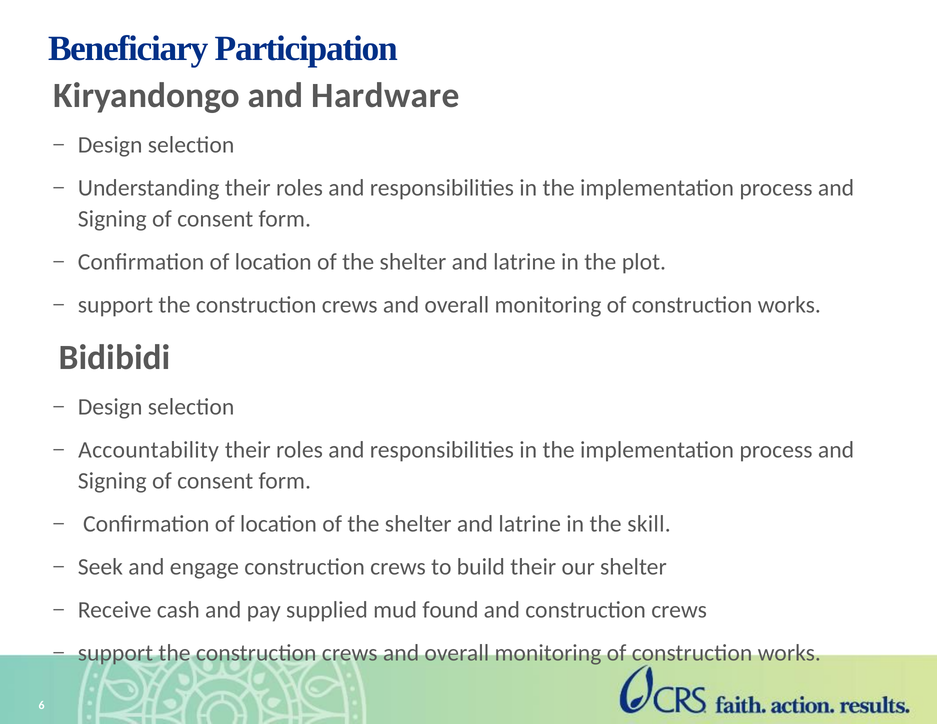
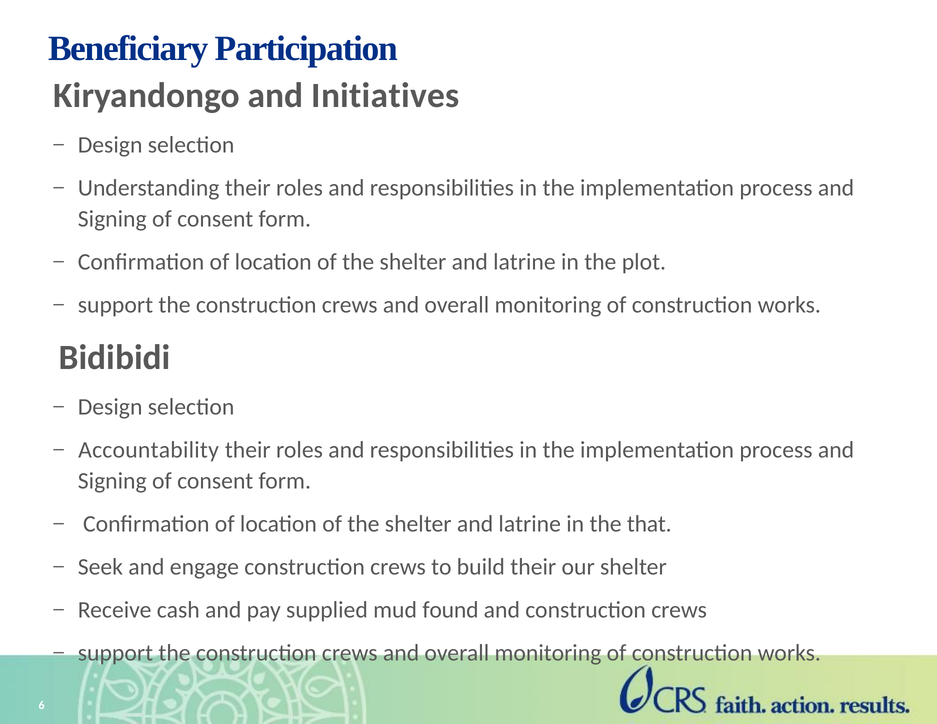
Hardware: Hardware -> Initiatives (385, 96)
skill: skill -> that (649, 524)
